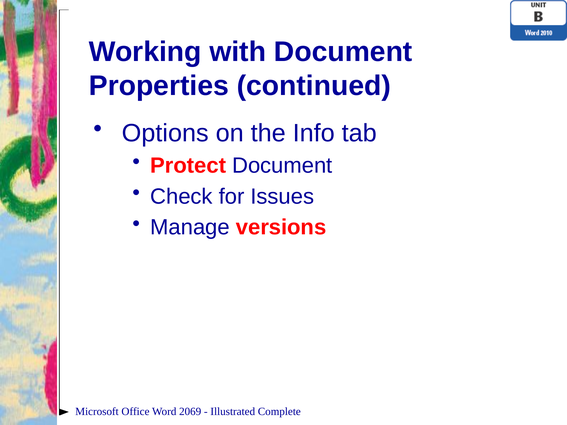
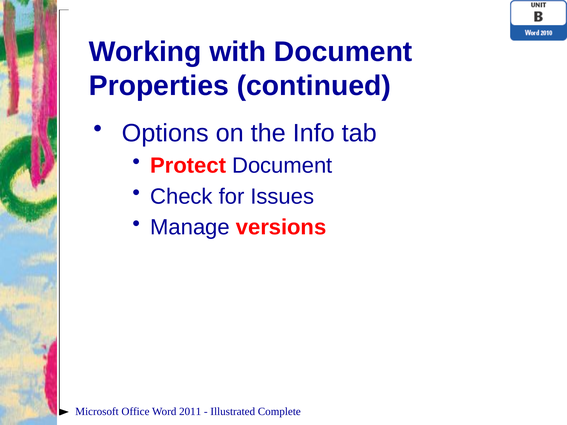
2069: 2069 -> 2011 (190, 412)
